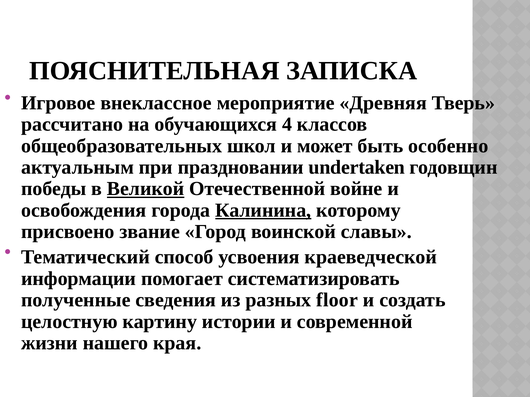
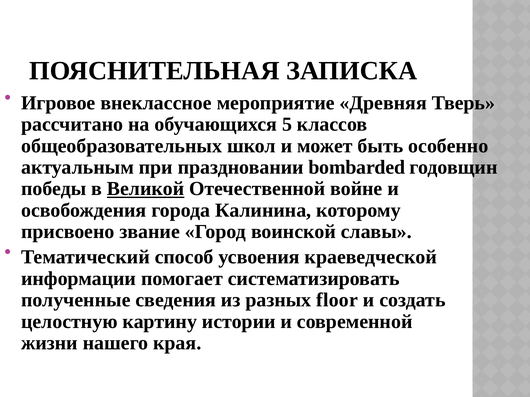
4: 4 -> 5 (287, 124)
undertaken: undertaken -> bombarded (357, 167)
Калинина underline: present -> none (263, 210)
